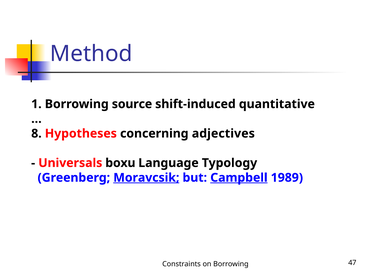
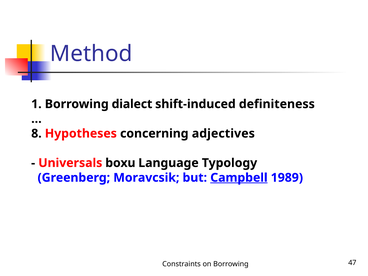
source: source -> dialect (132, 104)
quantitative: quantitative -> definiteness (277, 104)
Moravcsik underline: present -> none (146, 178)
